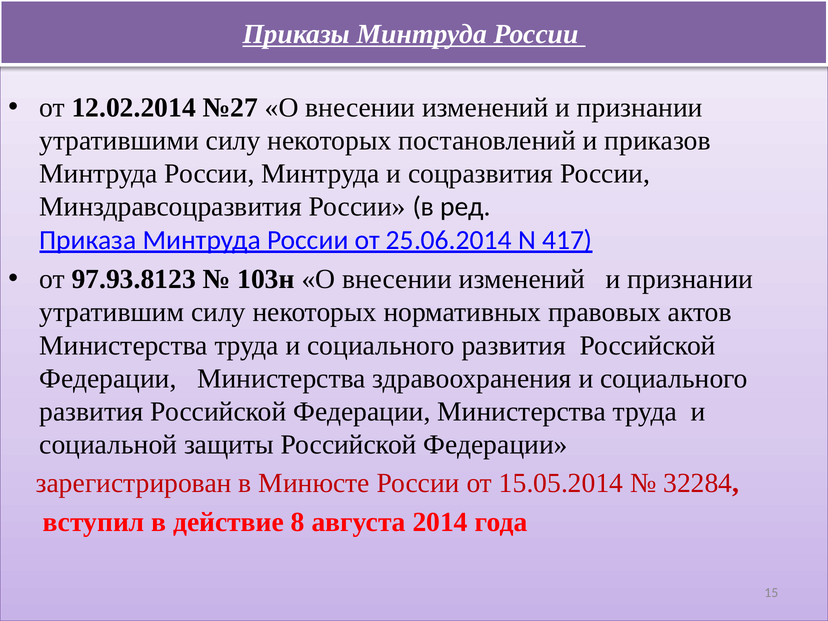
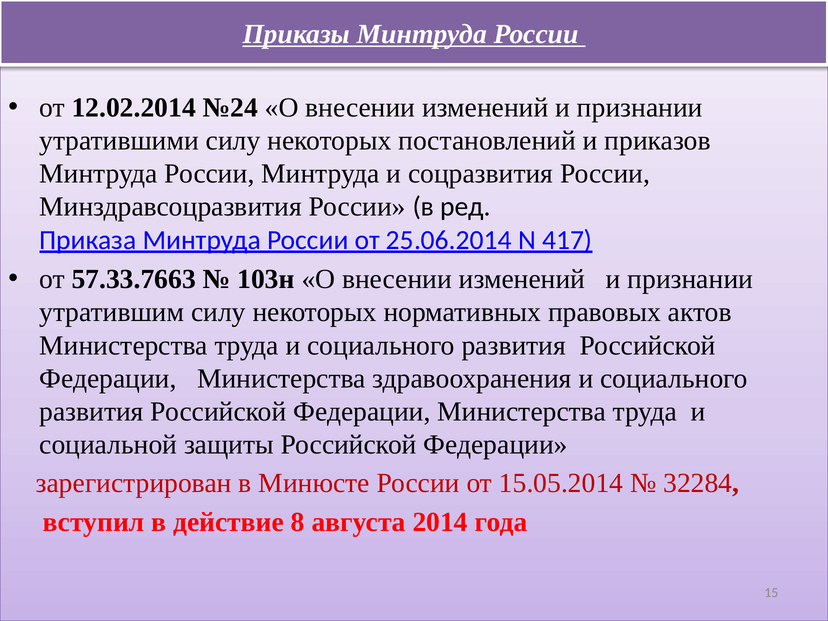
№27: №27 -> №24 (230, 107)
97.93.8123: 97.93.8123 -> 57.33.7663 (134, 279)
